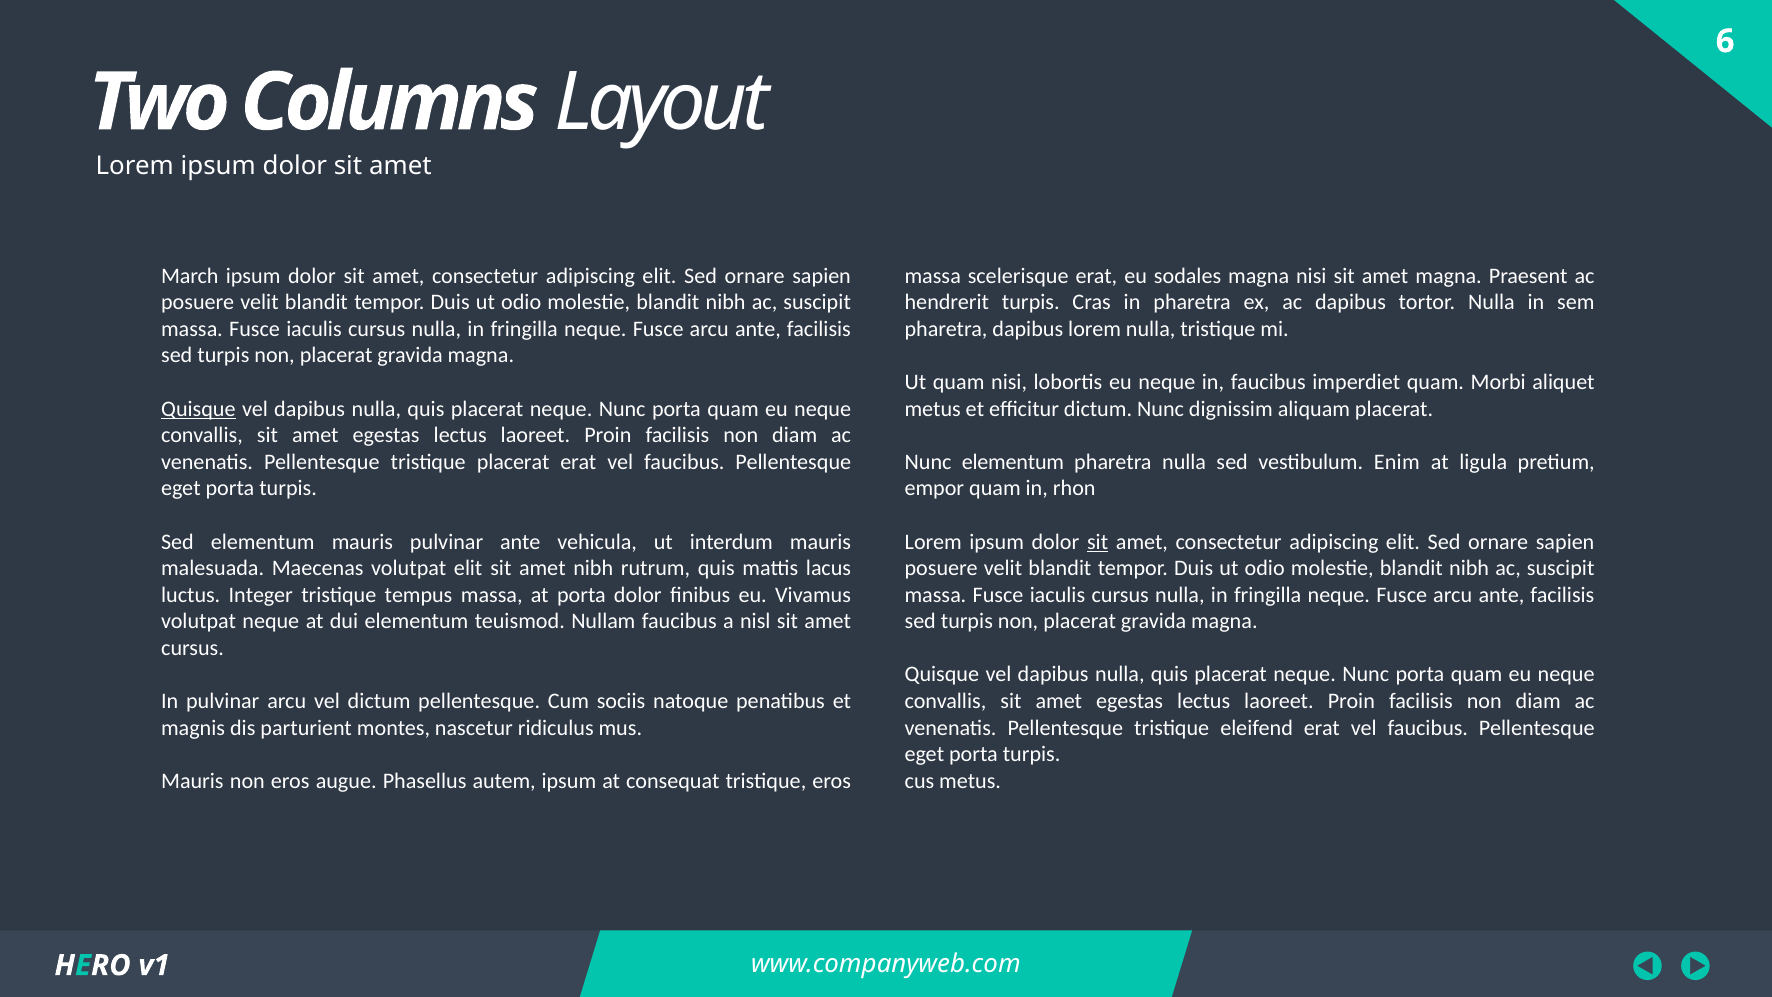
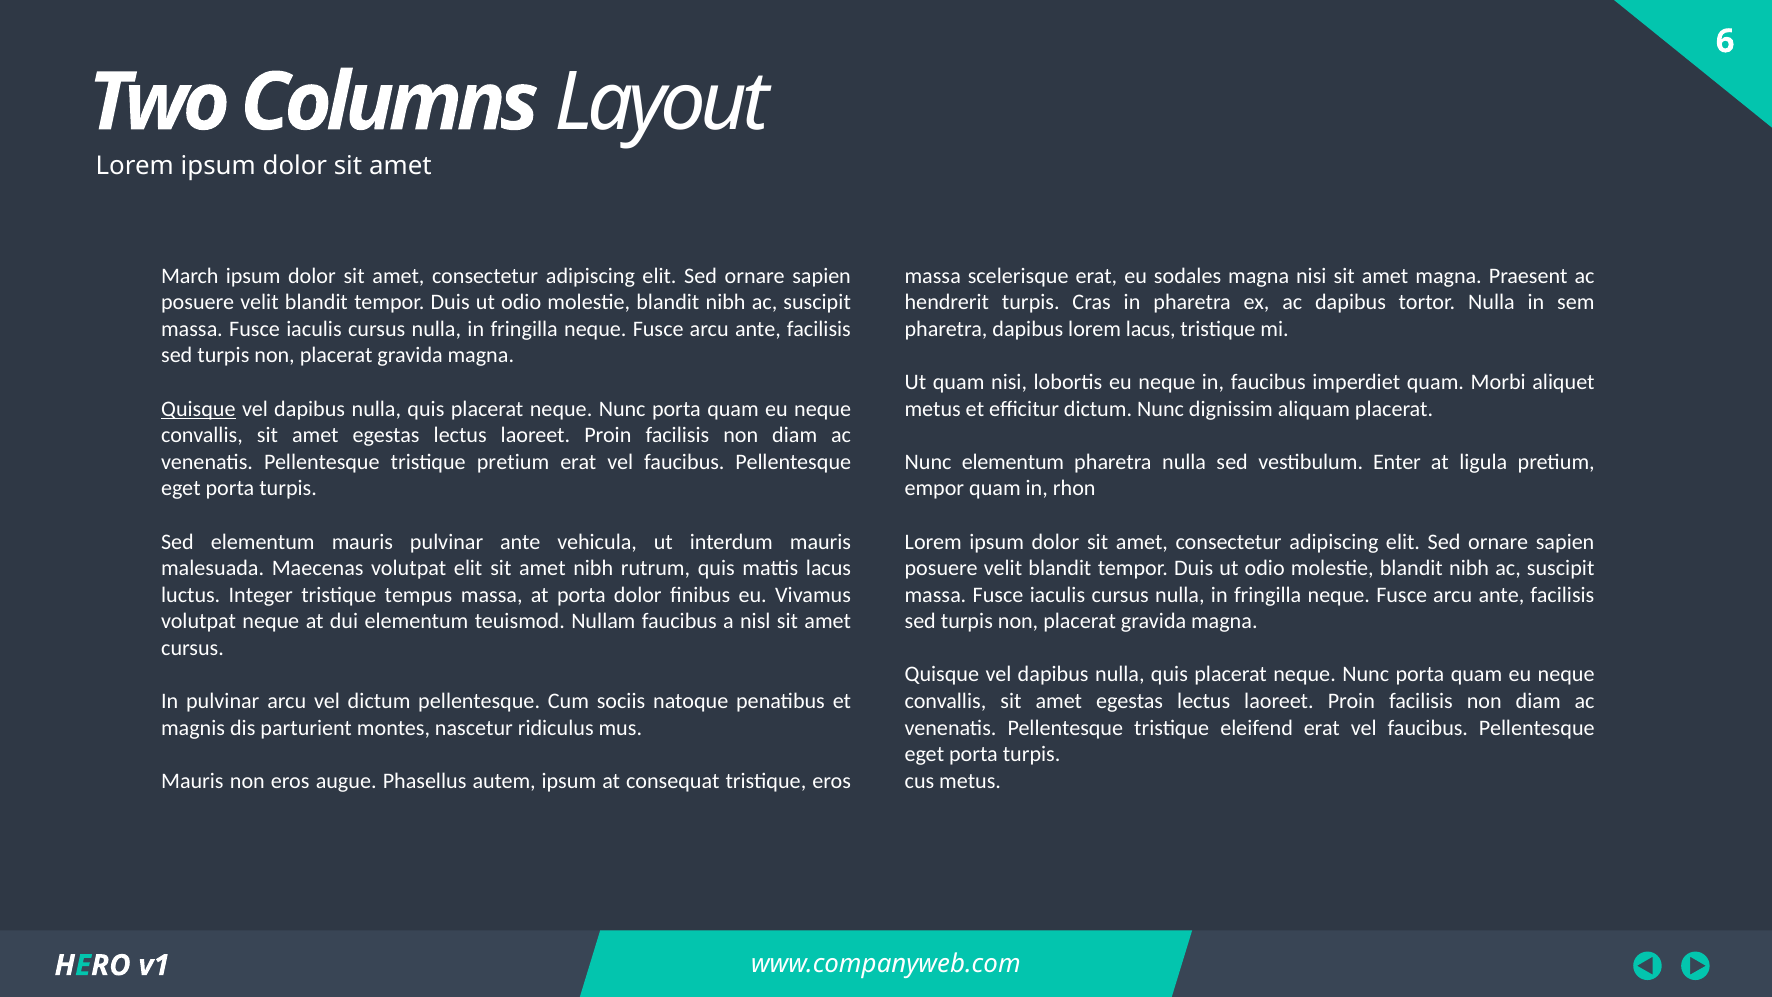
lorem nulla: nulla -> lacus (1151, 329)
tristique placerat: placerat -> pretium (513, 462)
Enim: Enim -> Enter (1397, 462)
sit underline: present -> none (1098, 542)
